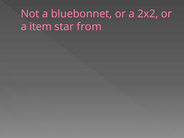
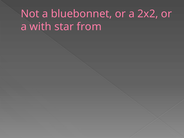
item: item -> with (41, 27)
